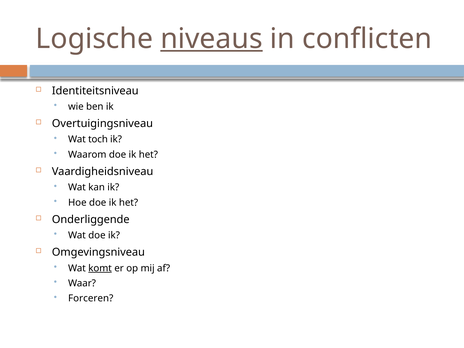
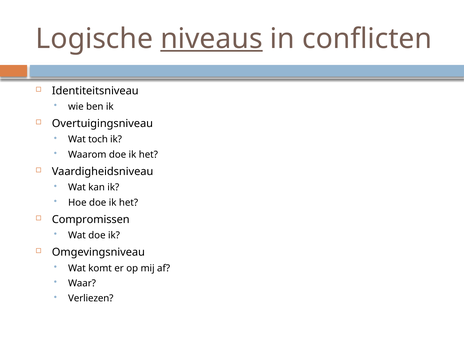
Onderliggende: Onderliggende -> Compromissen (91, 220)
komt underline: present -> none (100, 268)
Forceren: Forceren -> Verliezen (91, 298)
